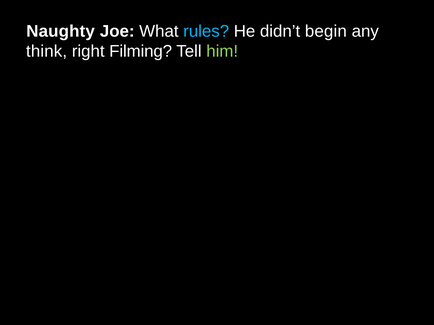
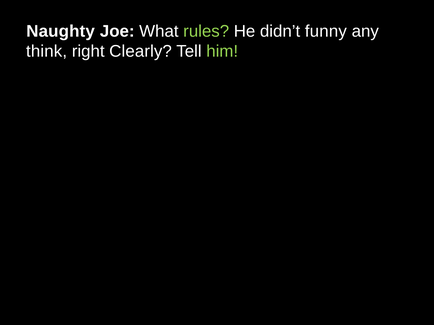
rules colour: light blue -> light green (206, 31)
begin: begin -> funny (326, 31)
Filming: Filming -> Clearly (141, 51)
